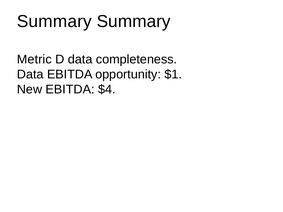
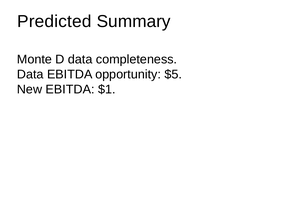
Summary: Summary -> Predicted (54, 21)
Metric: Metric -> Monte (34, 59)
$1: $1 -> $5 (173, 74)
$4: $4 -> $1 (107, 90)
